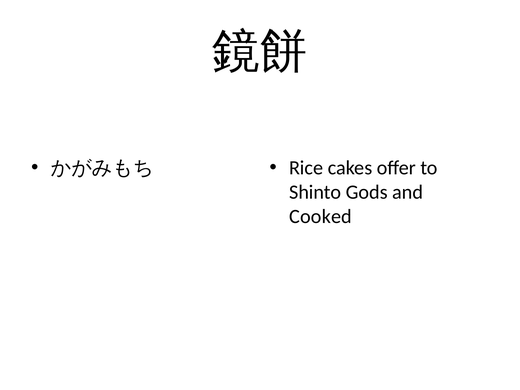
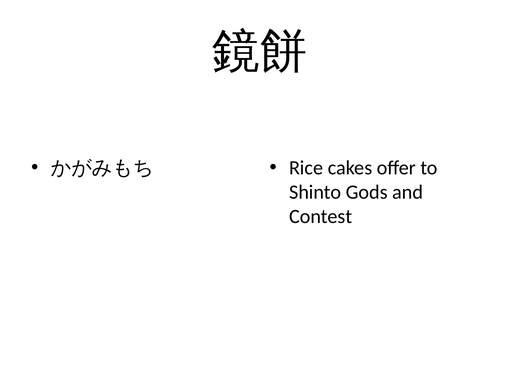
Cooked: Cooked -> Contest (321, 216)
